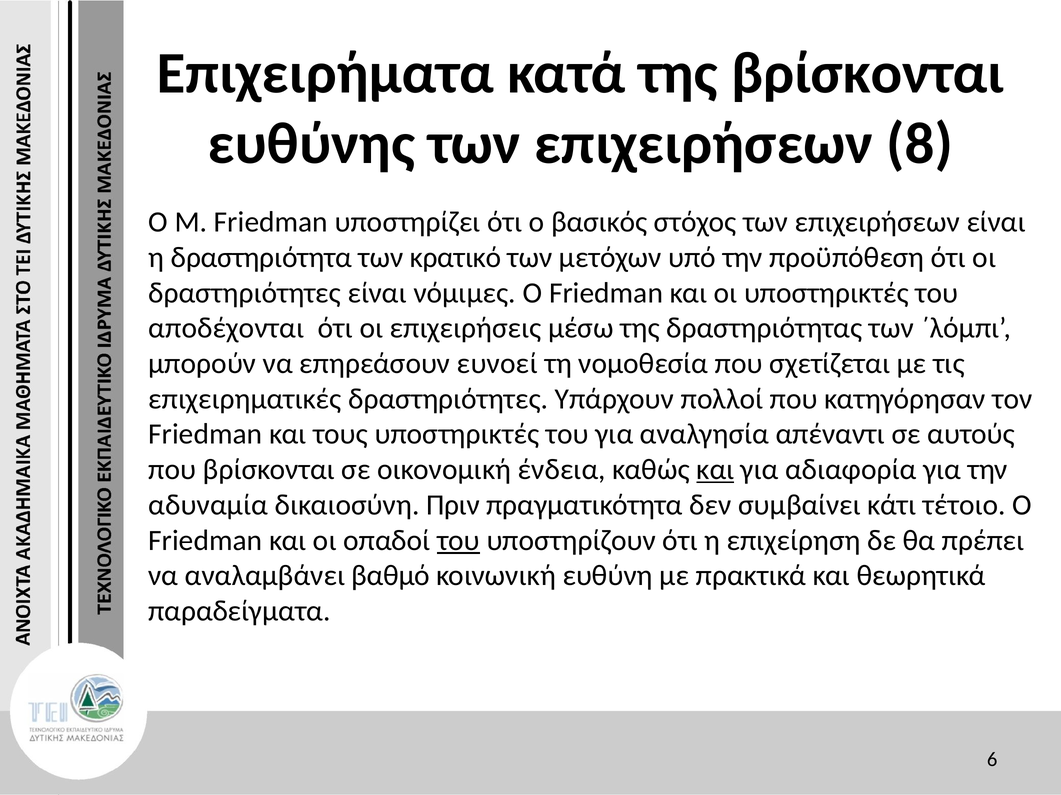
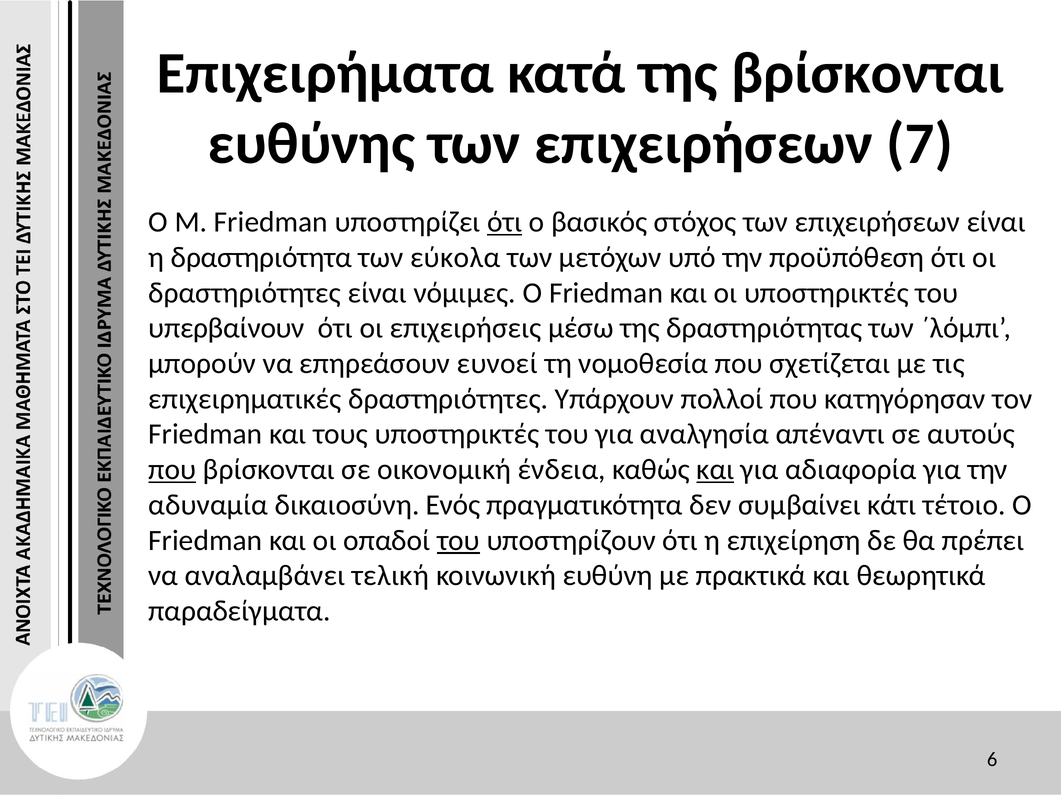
8: 8 -> 7 (920, 144)
ότι underline: none -> present (505, 222)
κρατικό: κρατικό -> εύκολα (455, 258)
αποδέχονται: αποδέχονται -> υπερβαίνουν (227, 329)
που underline: none -> present (172, 470)
Πριν: Πριν -> Ενός (453, 505)
βαθμό: βαθμό -> τελική (390, 576)
